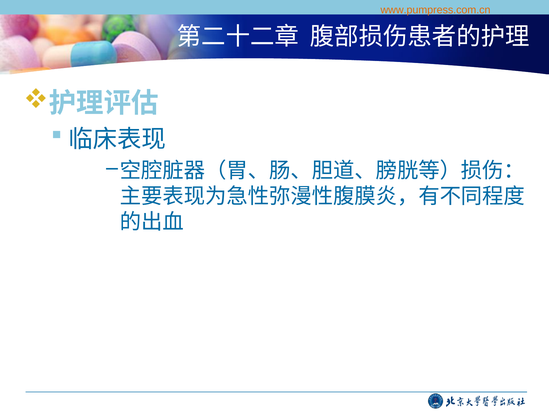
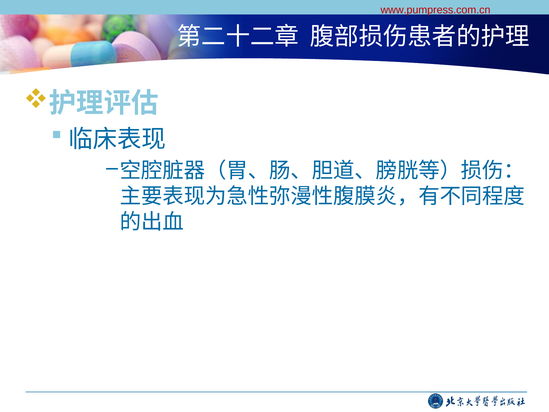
www.pumpress.com.cn colour: orange -> red (436, 10)
